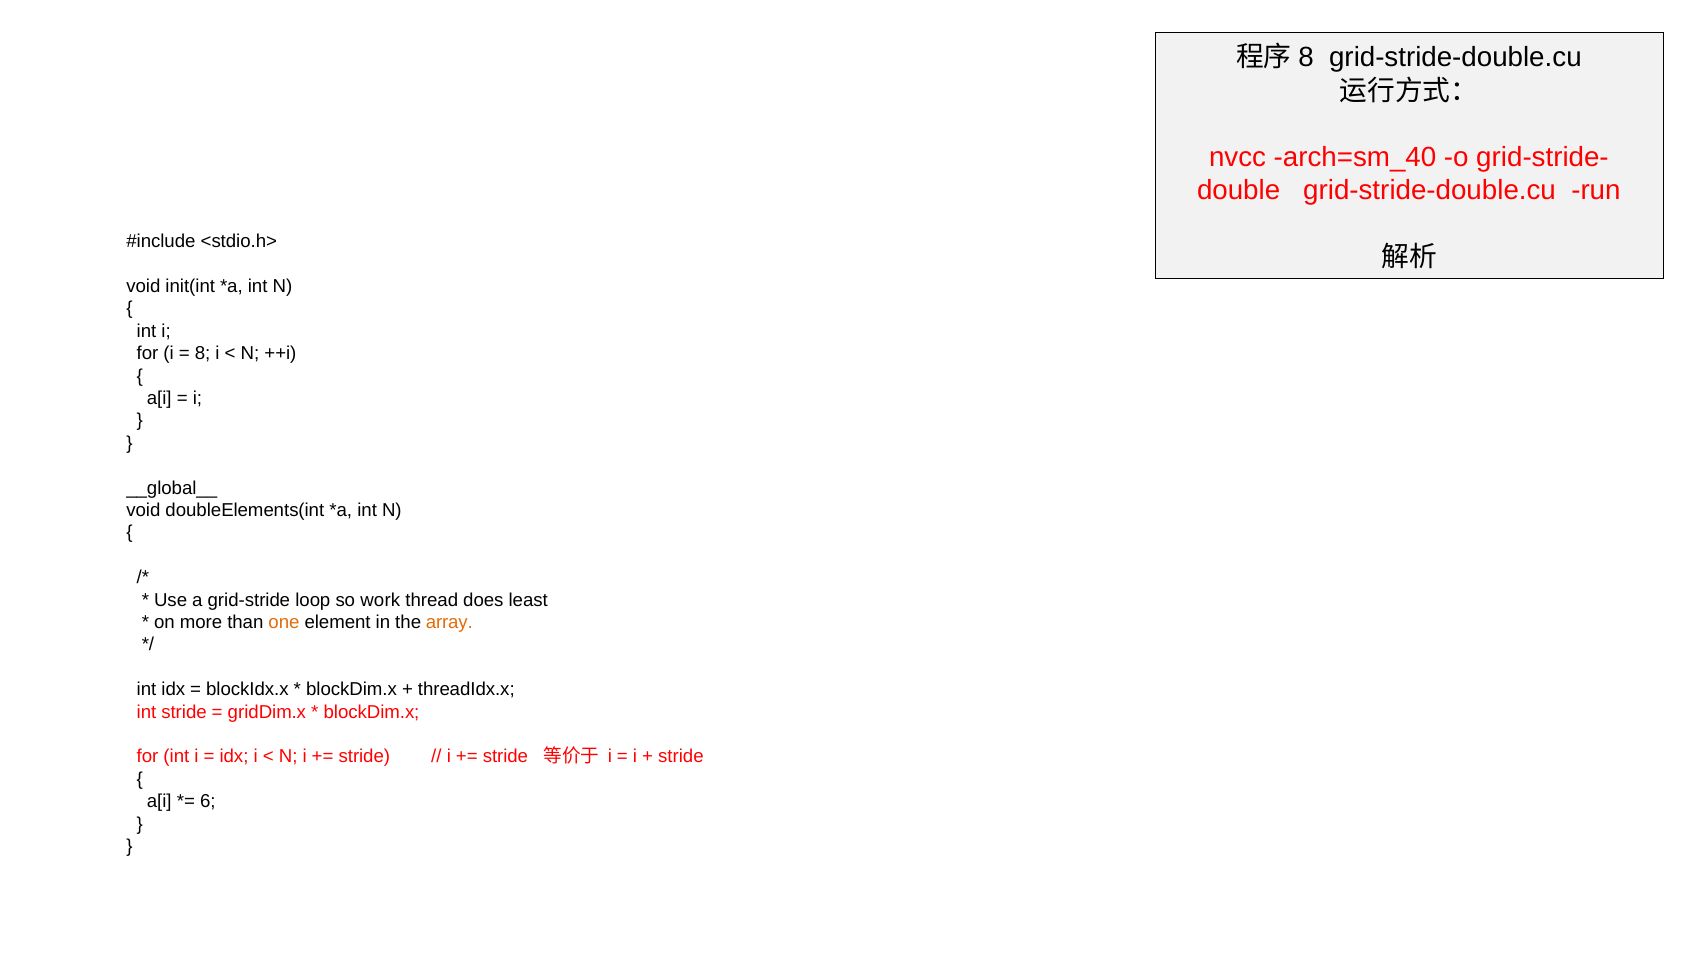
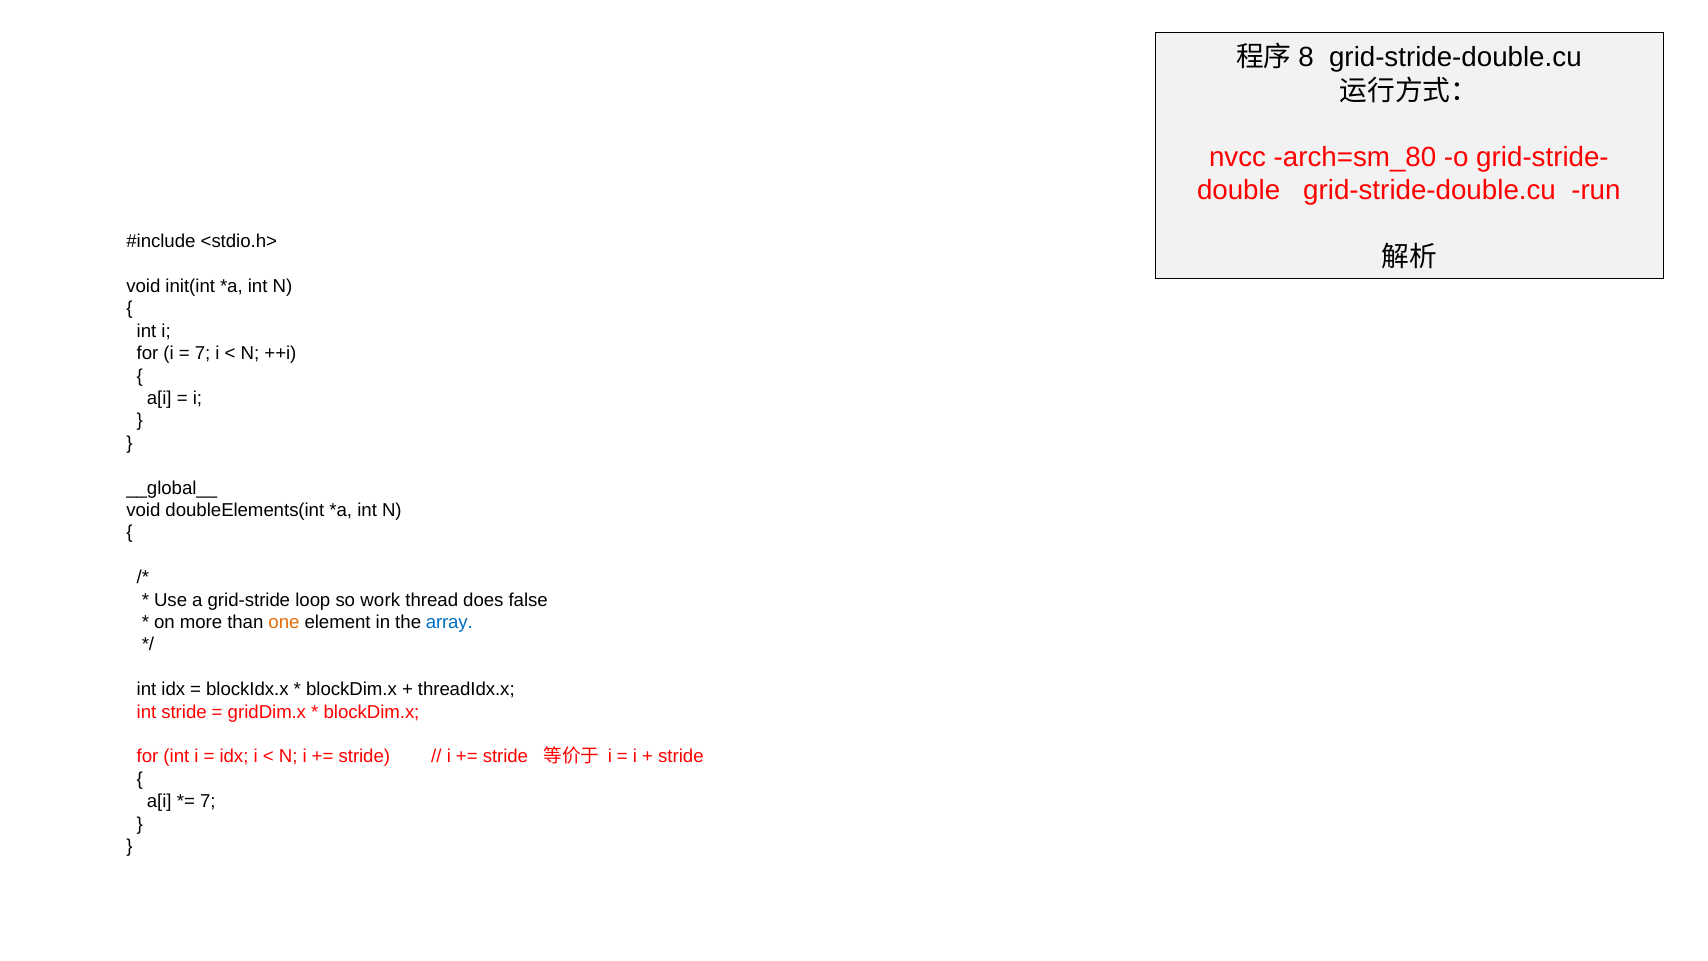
arch=sm_40: arch=sm_40 -> arch=sm_80 (1355, 158)
8: 8 -> 7 (203, 353)
least: least -> false (528, 600)
array colour: orange -> blue (449, 622)
6: 6 -> 7 (208, 801)
